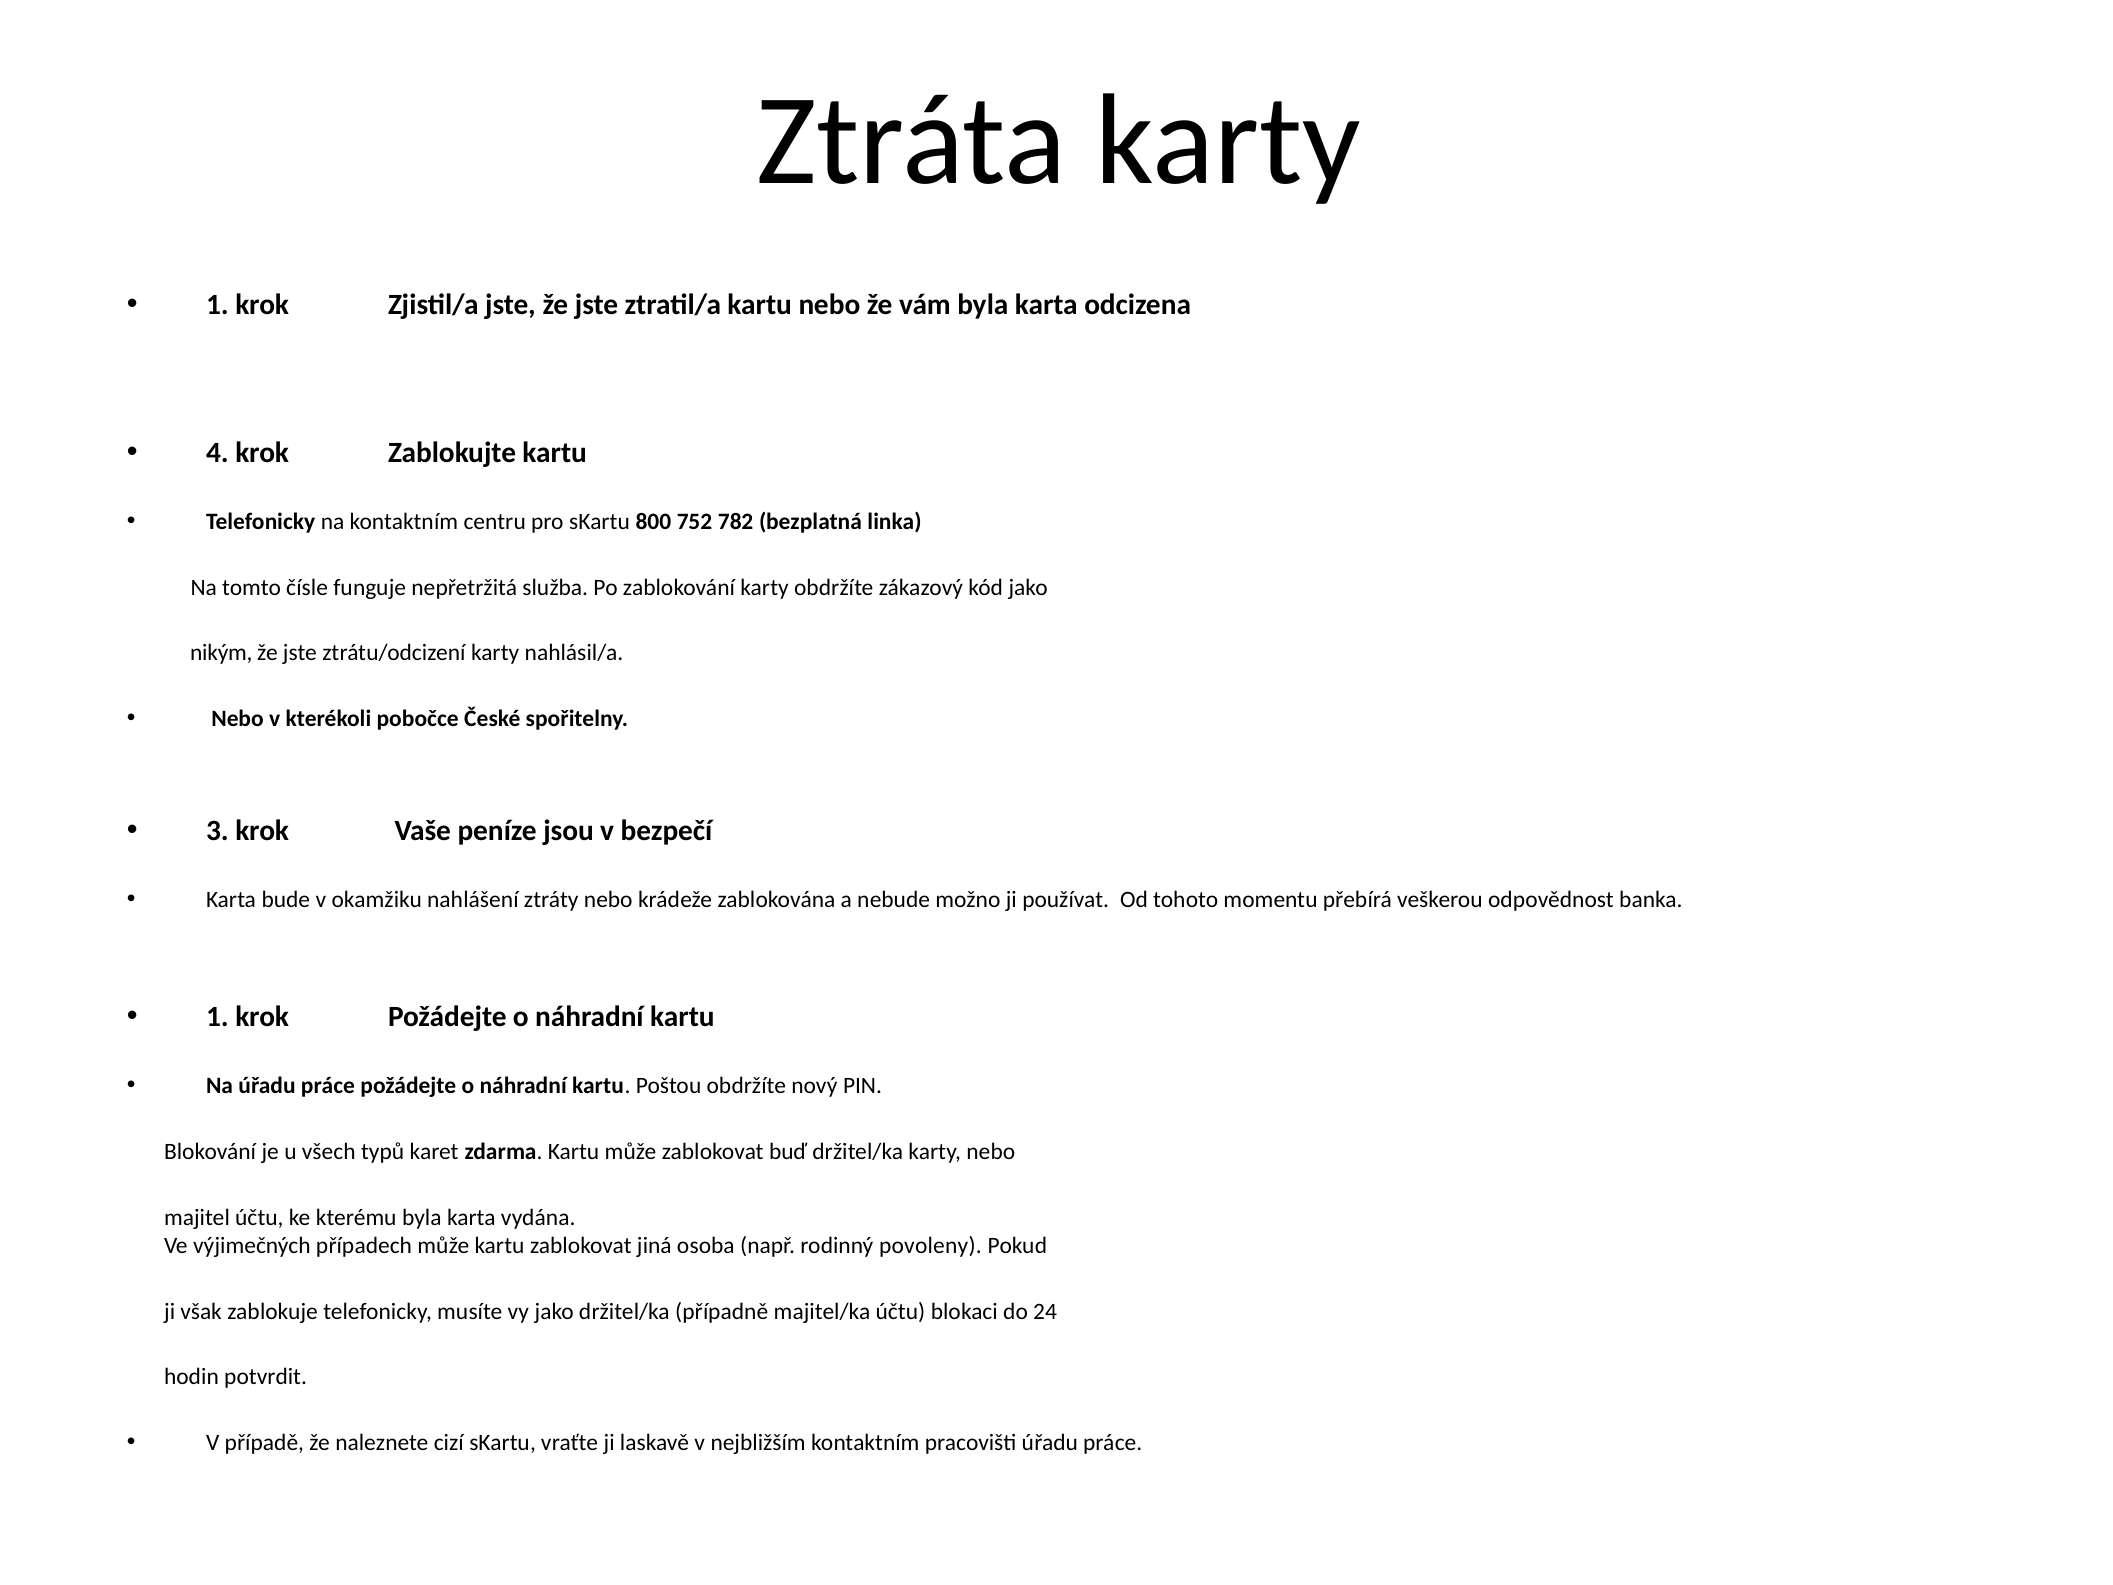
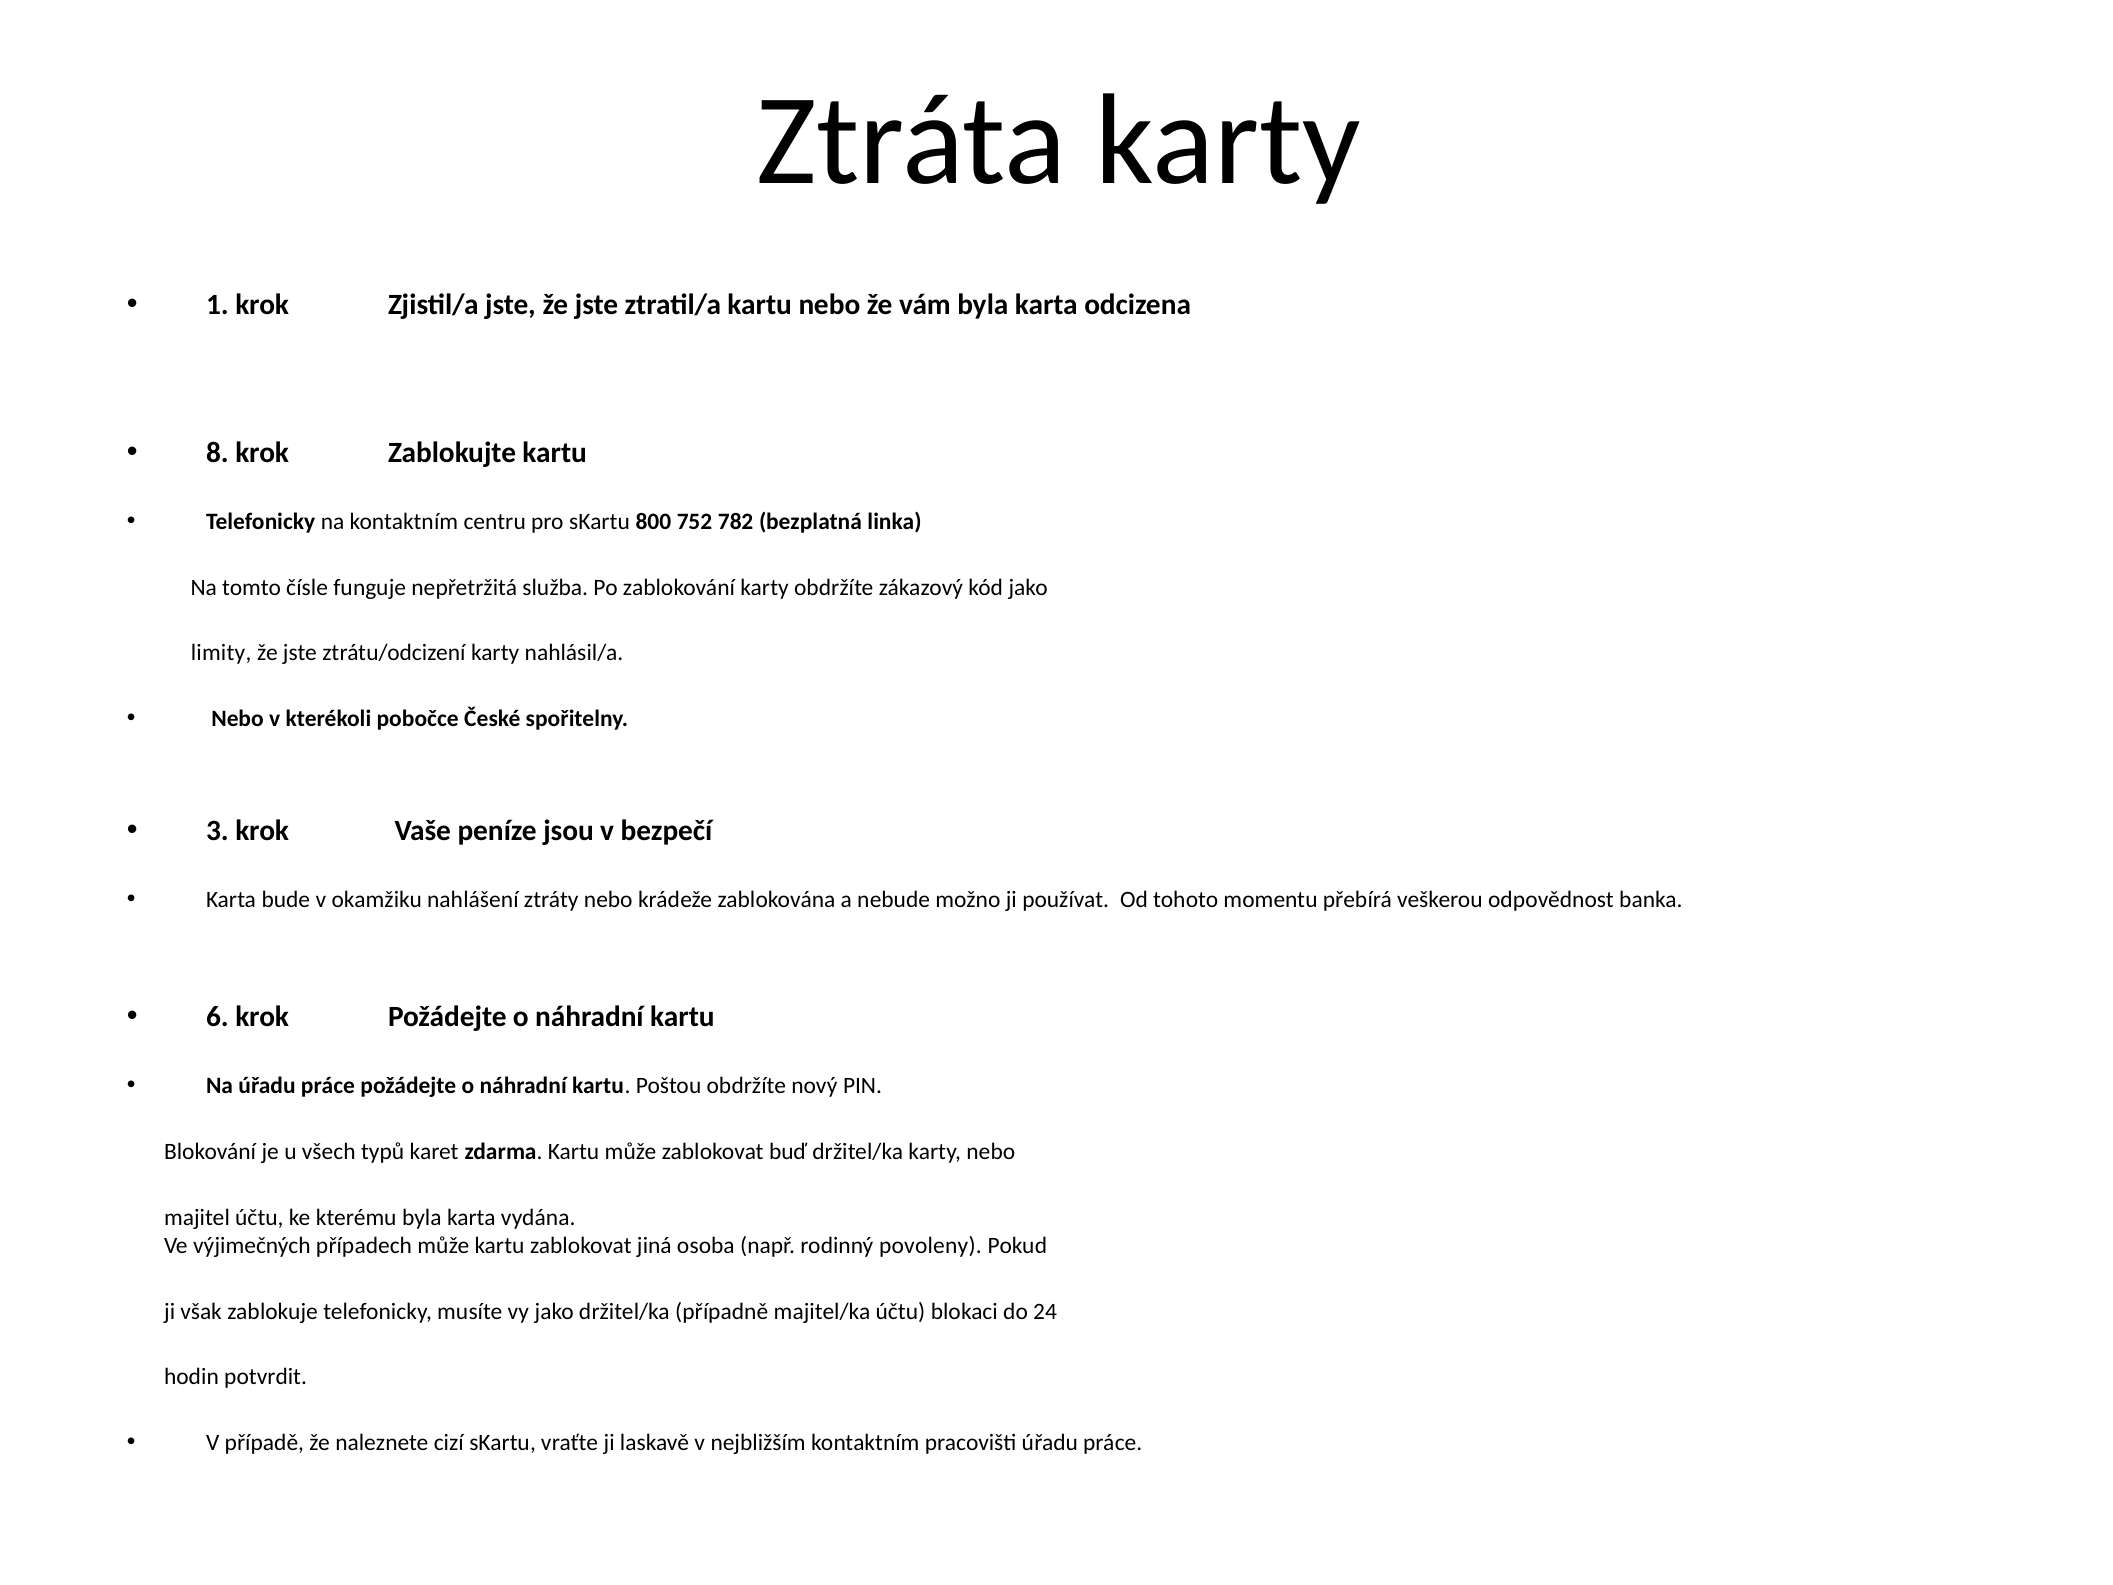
4: 4 -> 8 (217, 453)
nikým: nikým -> limity (221, 653)
1: 1 -> 6 (217, 1017)
